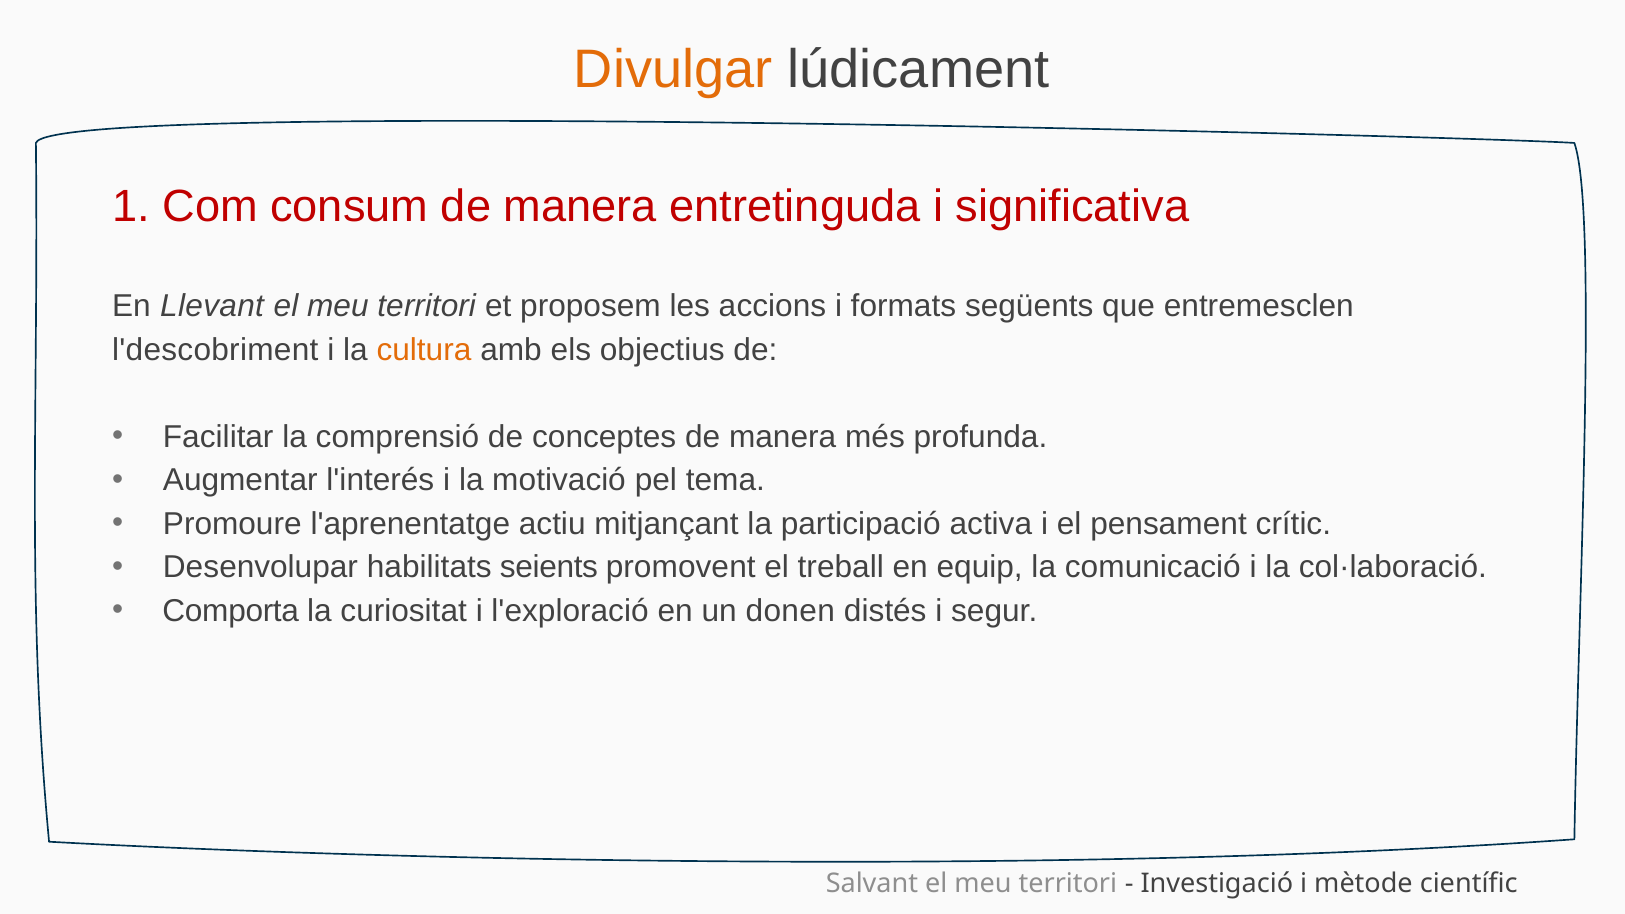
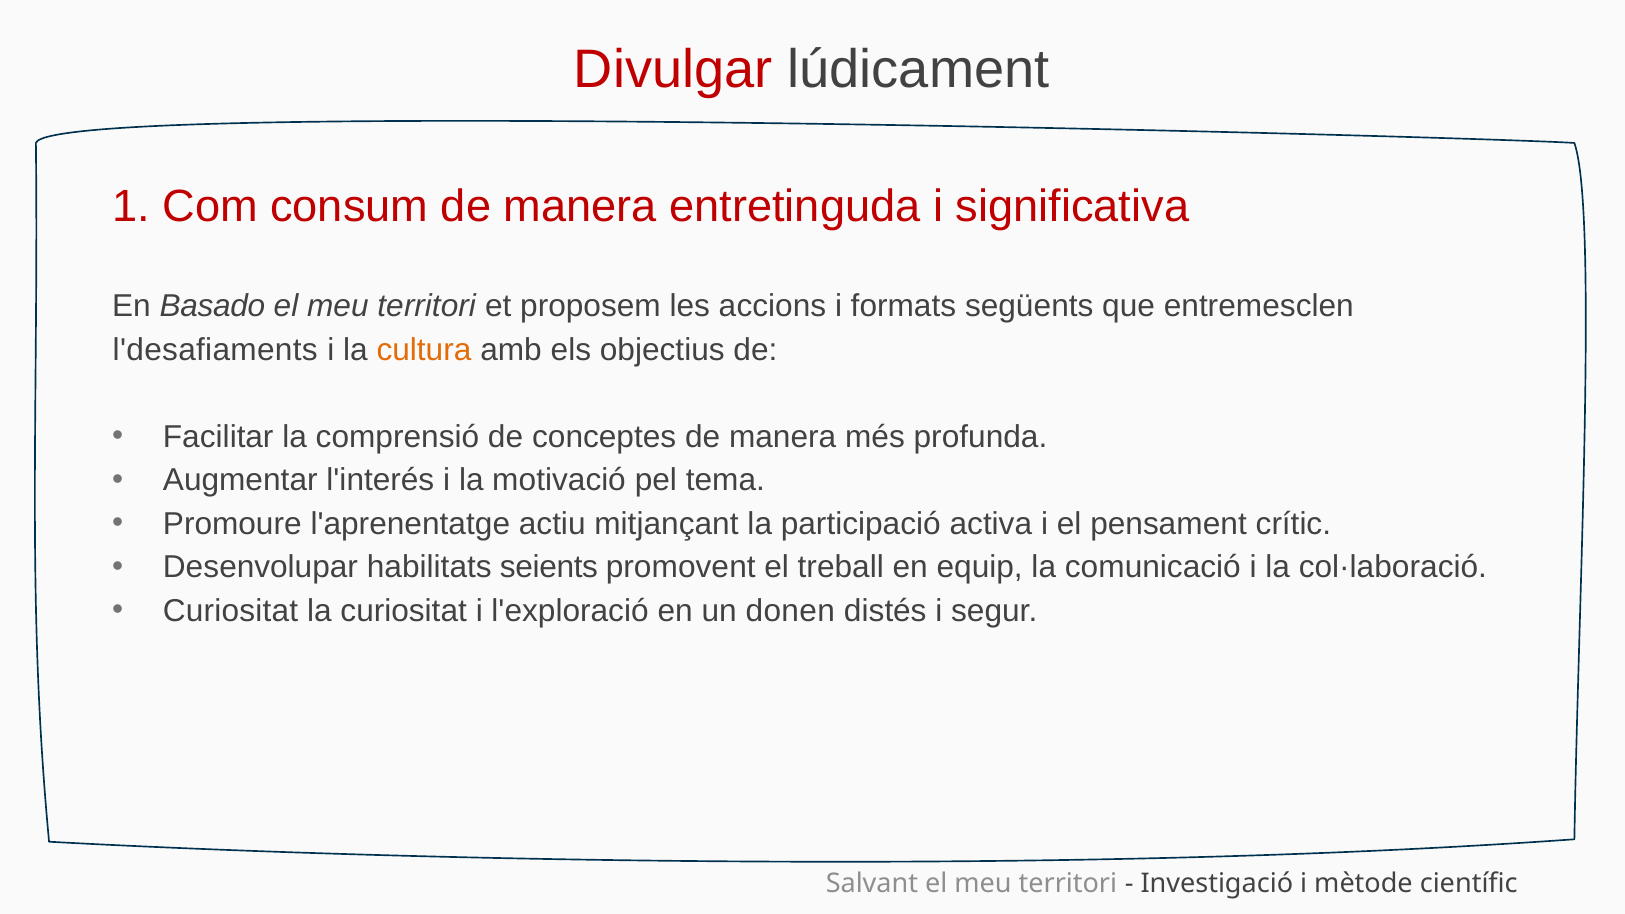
Divulgar colour: orange -> red (673, 70)
Llevant: Llevant -> Basado (212, 306)
l'descobriment: l'descobriment -> l'desafiaments (215, 350)
Comporta: Comporta -> Curiositat (230, 611)
